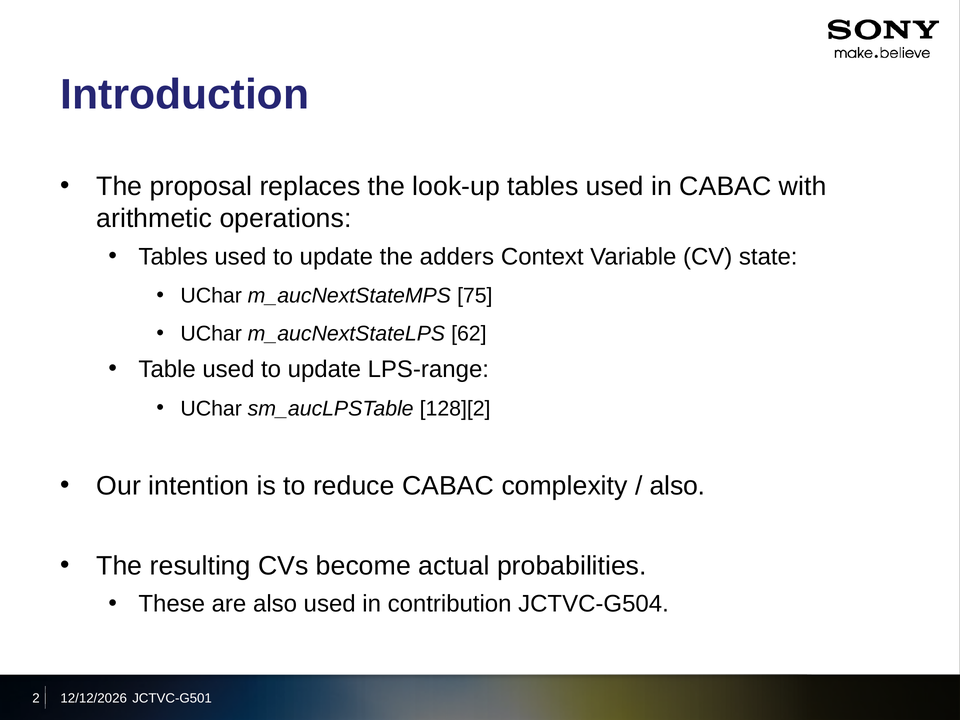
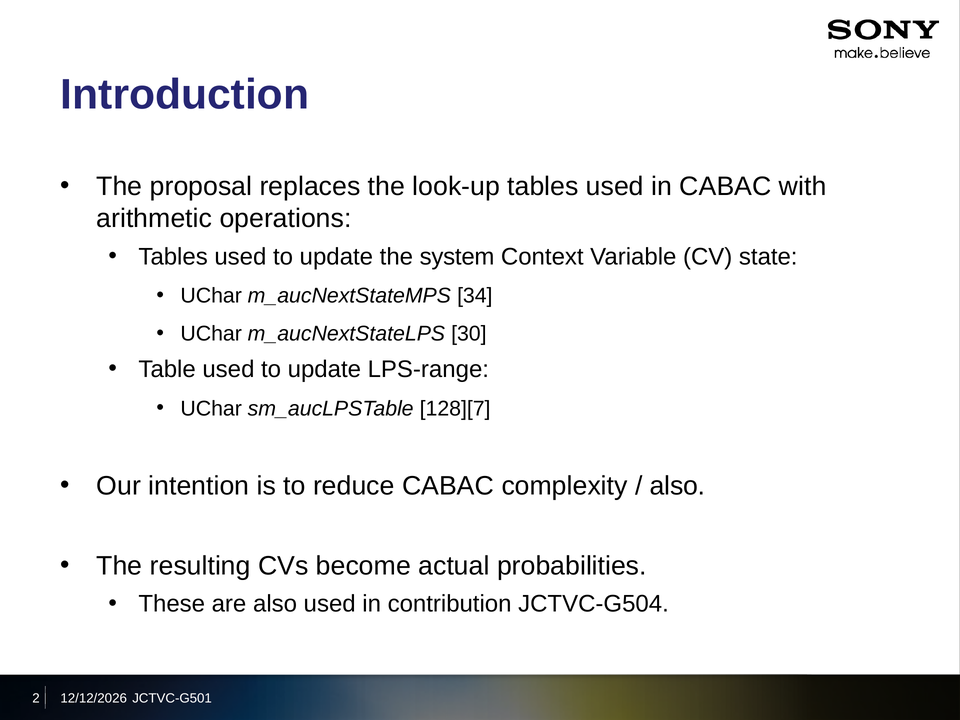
adders: adders -> system (457, 257)
75: 75 -> 34 (475, 296)
62: 62 -> 30 (469, 334)
128][2: 128][2 -> 128][7 (455, 408)
